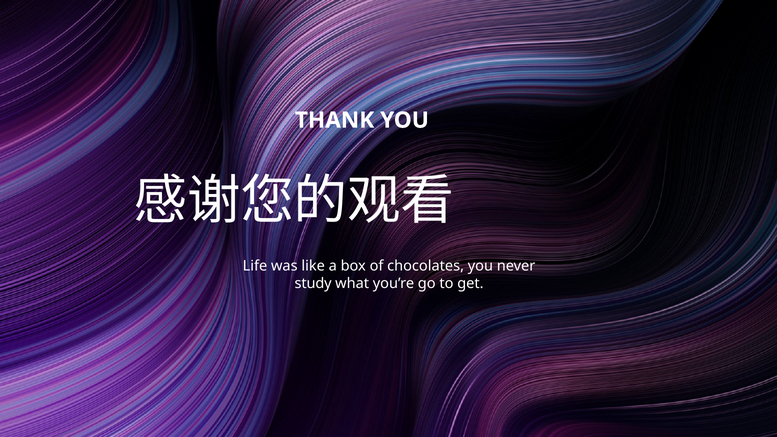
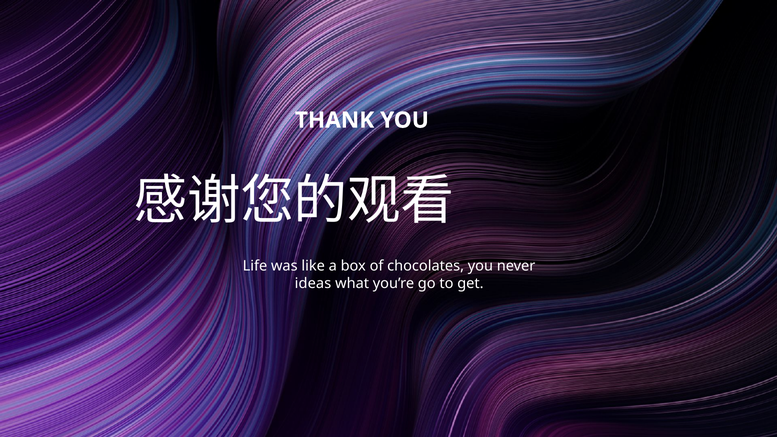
study: study -> ideas (313, 283)
